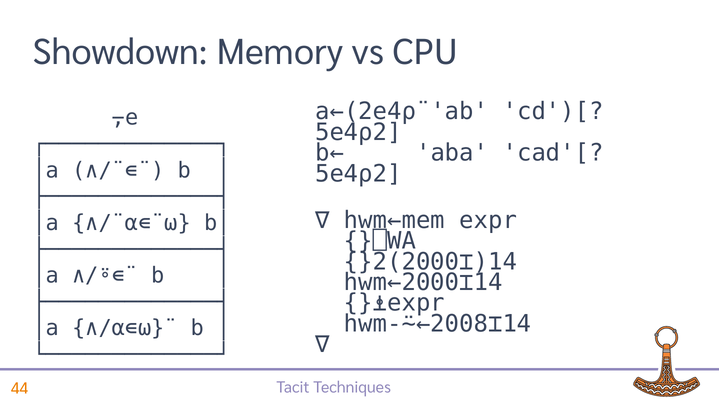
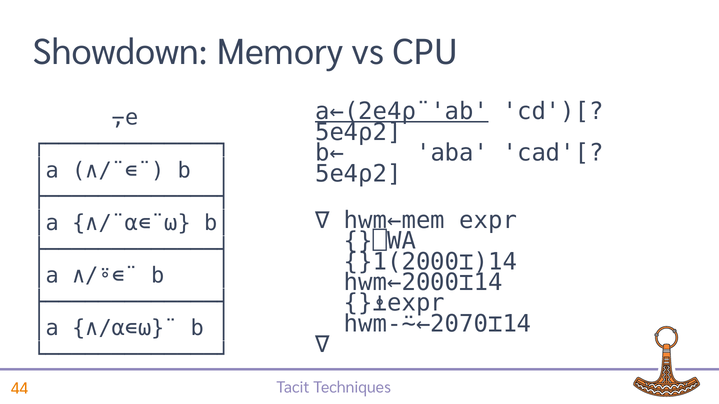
a←(2e4⍴¨'ab underline: none -> present (402, 112)
}2(2000⌶)14: }2(2000⌶)14 -> }1(2000⌶)14 (430, 262)
hwm-⍨←2008⌶14: hwm-⍨←2008⌶14 -> hwm-⍨←2070⌶14 (438, 324)
